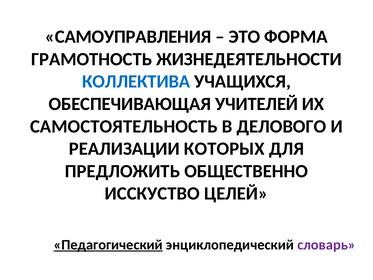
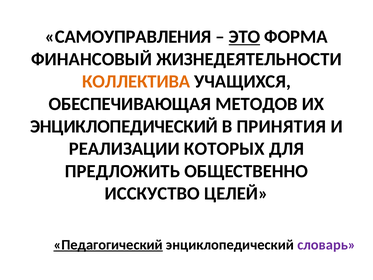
ЭТО underline: none -> present (244, 37)
ГРАМОТНОСТЬ: ГРАМОТНОСТЬ -> ФИНАНСОВЫЙ (92, 59)
КОЛЛЕКТИВА colour: blue -> orange (136, 82)
УЧИТЕЛЕЙ: УЧИТЕЛЕЙ -> МЕТОДОВ (257, 104)
САМОСТОЯТЕЛЬНОСТЬ: САМОСТОЯТЕЛЬНОСТЬ -> ЭНЦИКЛОПЕДИЧЕСКИЙ (124, 126)
ДЕЛОВОГО: ДЕЛОВОГО -> ПРИНЯТИЯ (281, 126)
